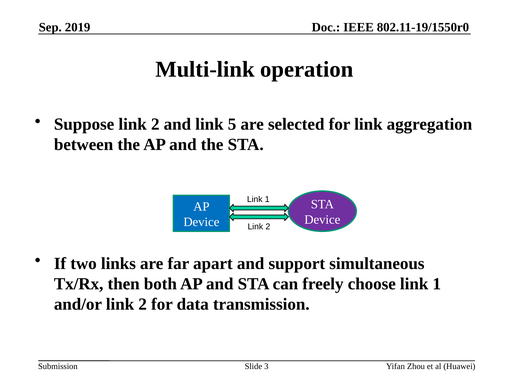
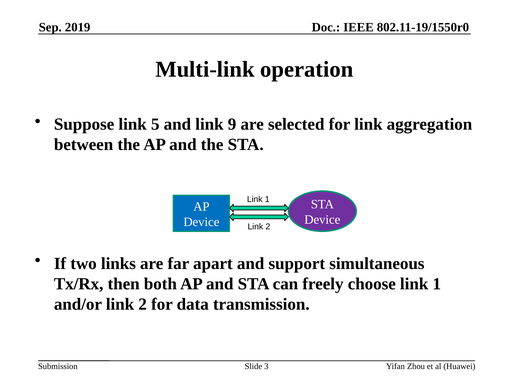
Suppose link 2: 2 -> 5 (155, 124)
5: 5 -> 9 (232, 124)
